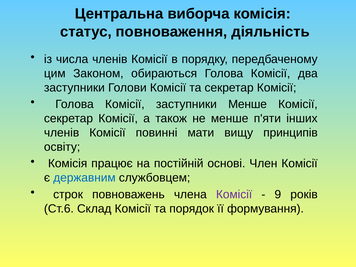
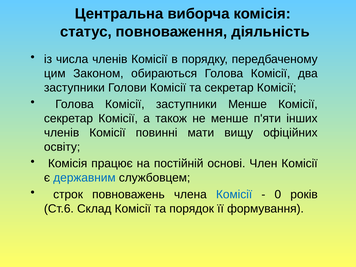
принципів: принципів -> офіційних (290, 133)
Комісії colour: purple -> blue (234, 194)
9: 9 -> 0 (278, 194)
